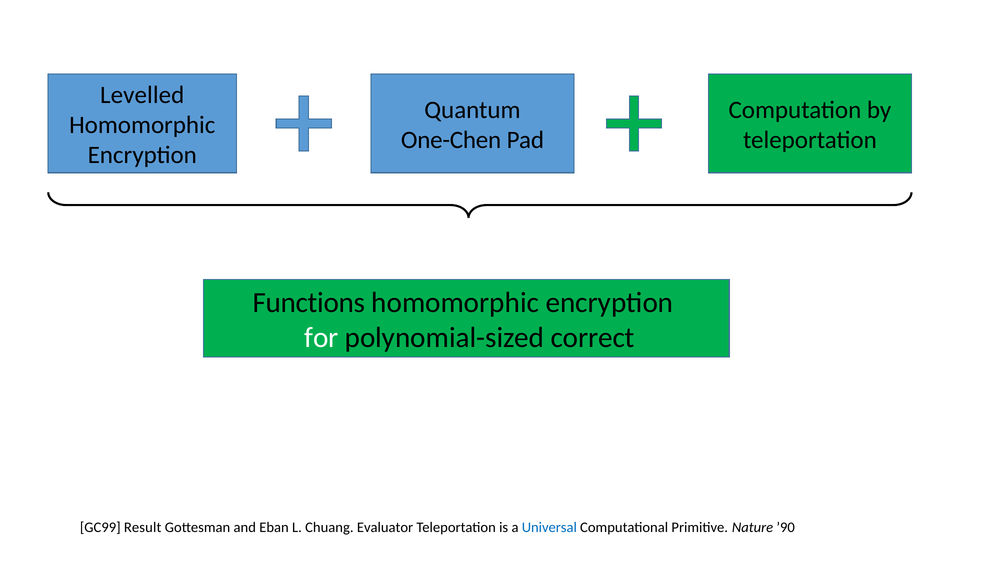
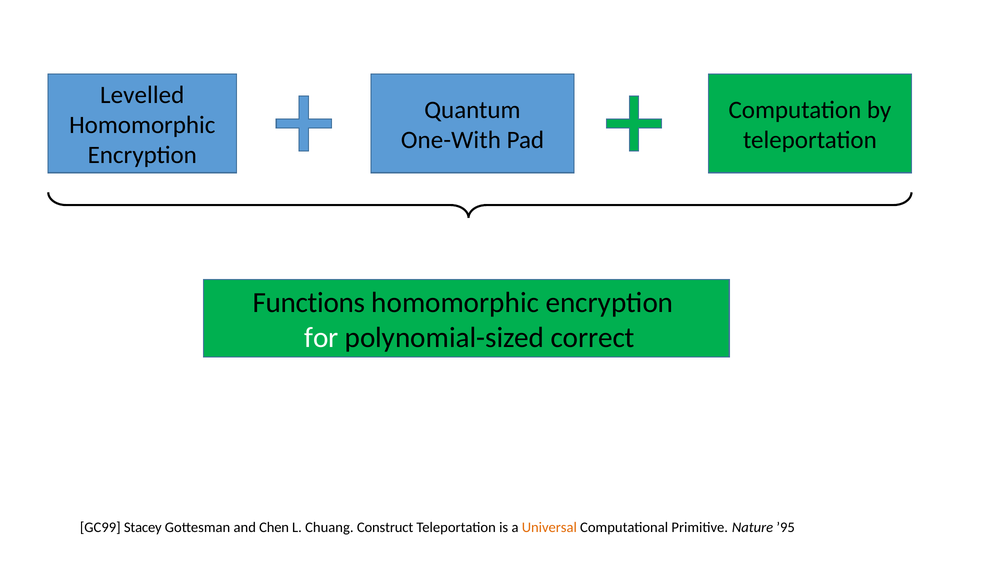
One-Chen: One-Chen -> One-With (451, 140)
Result: Result -> Stacey (143, 528)
Eban: Eban -> Chen (274, 528)
Evaluator: Evaluator -> Construct (385, 528)
Universal colour: blue -> orange (549, 528)
’90: ’90 -> ’95 (786, 528)
